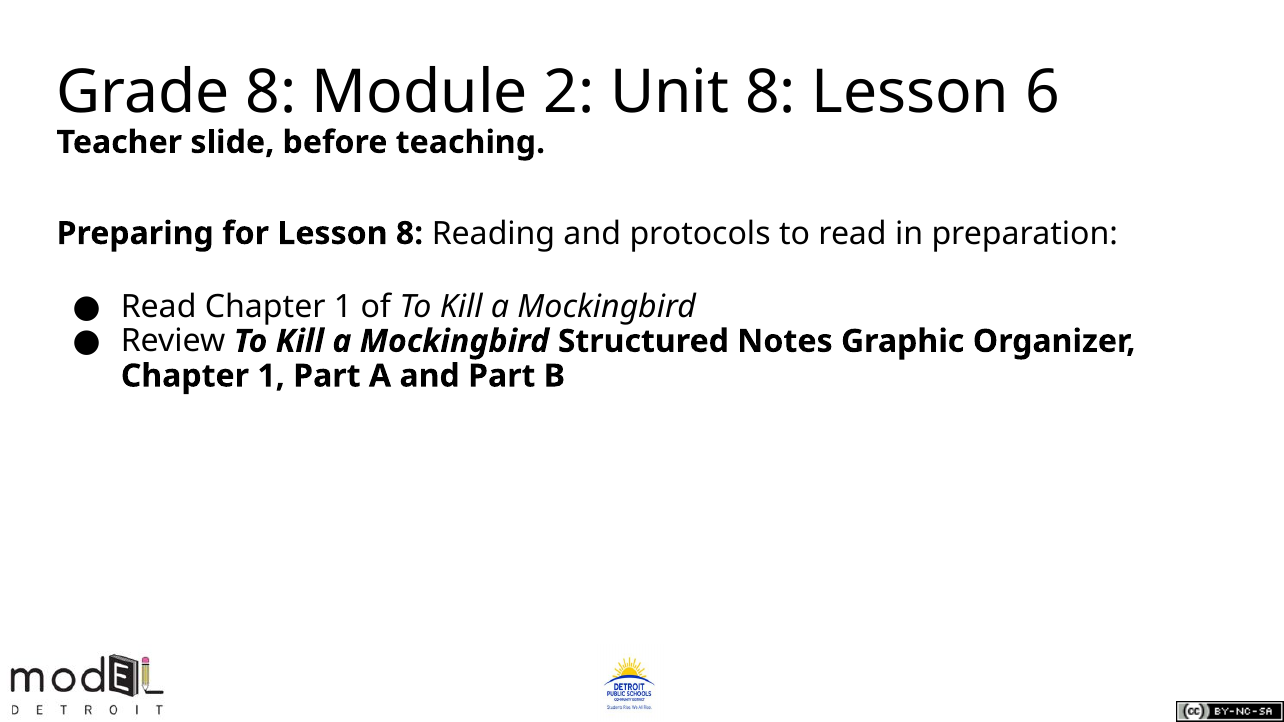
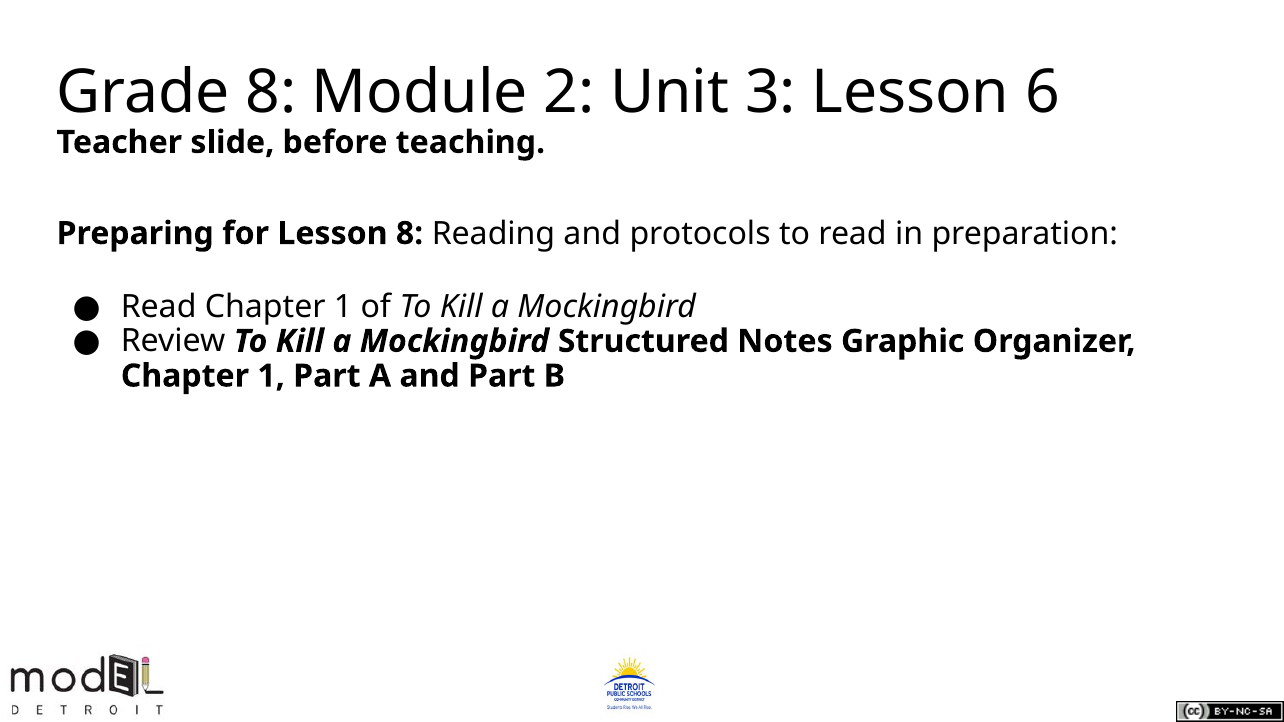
Unit 8: 8 -> 3 (770, 92)
